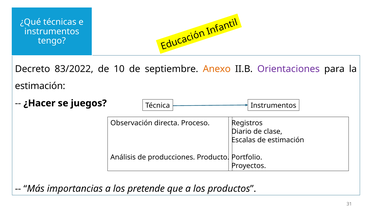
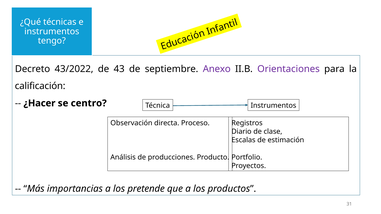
83/2022: 83/2022 -> 43/2022 (74, 69)
10: 10 -> 43 (119, 69)
Anexo colour: orange -> purple (217, 69)
estimación: estimación -> calificación (40, 86)
juegos: juegos -> centro (89, 103)
